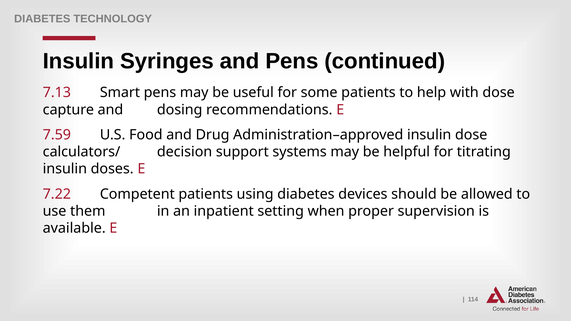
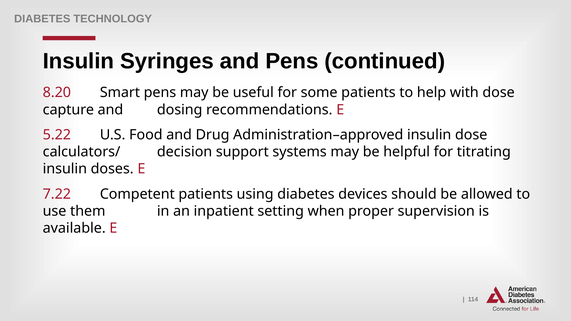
7.13: 7.13 -> 8.20 (57, 93)
7.59: 7.59 -> 5.22 (57, 135)
